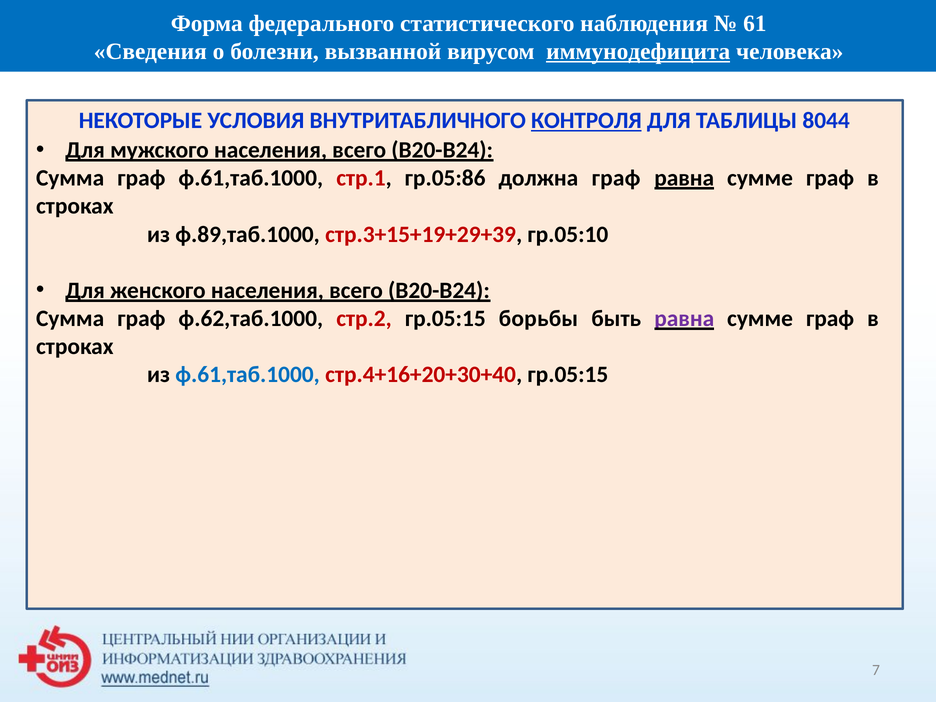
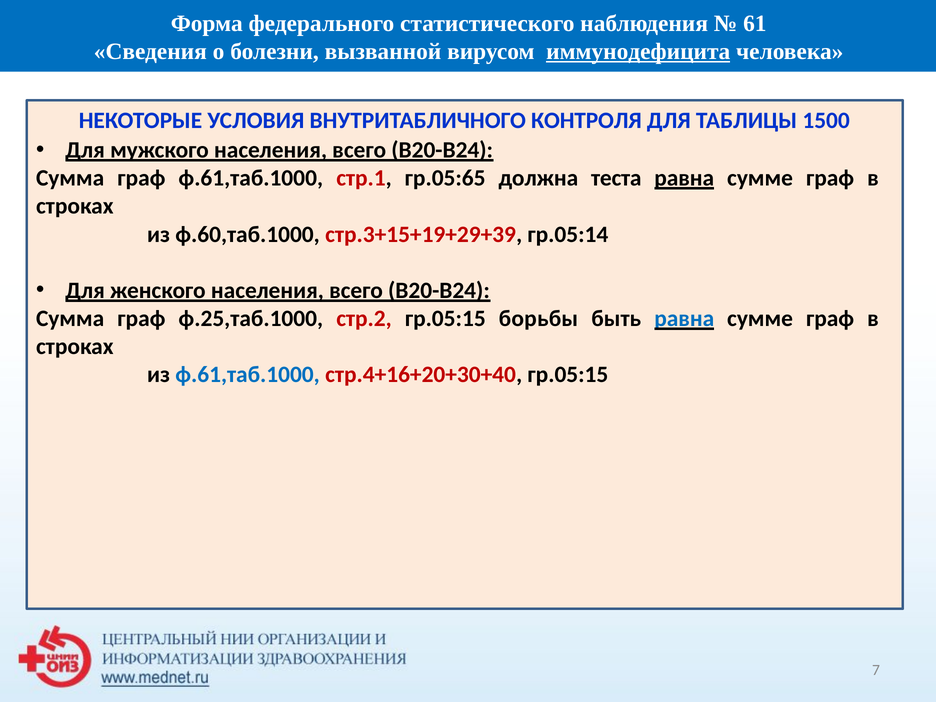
КОНТРОЛЯ underline: present -> none (586, 121)
8044: 8044 -> 1500 (826, 121)
гр.05:86: гр.05:86 -> гр.05:65 (445, 178)
должна граф: граф -> теста (616, 178)
ф.89,таб.1000: ф.89,таб.1000 -> ф.60,таб.1000 (247, 234)
гр.05:10: гр.05:10 -> гр.05:14 (568, 234)
ф.62,таб.1000: ф.62,таб.1000 -> ф.25,таб.1000 (251, 319)
равна colour: purple -> blue (684, 319)
